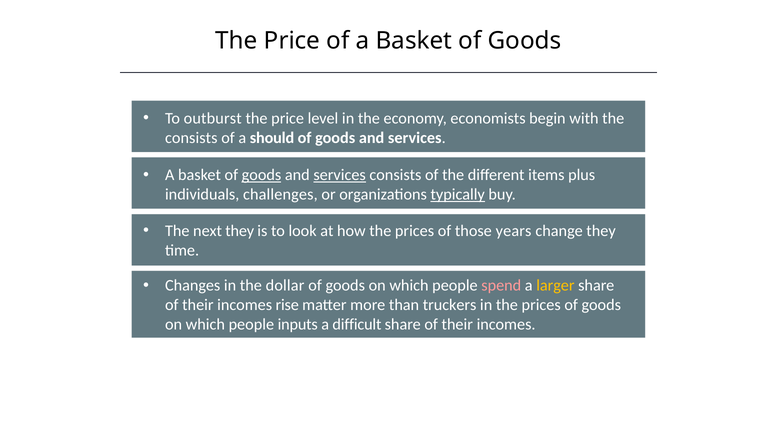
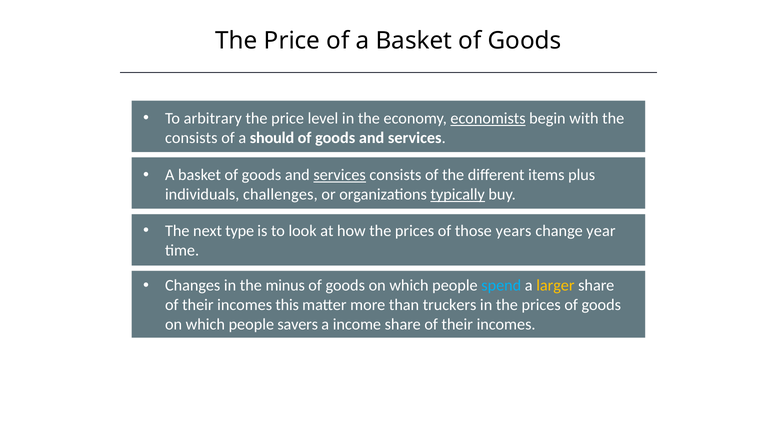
outburst: outburst -> arbitrary (213, 118)
economists underline: none -> present (488, 118)
goods underline: present -> none (261, 175)
next they: they -> type (240, 231)
change they: they -> year (601, 231)
dollar: dollar -> minus (285, 286)
spend colour: pink -> light blue (501, 286)
rise: rise -> this (287, 305)
inputs: inputs -> savers (298, 325)
difficult: difficult -> income (357, 325)
